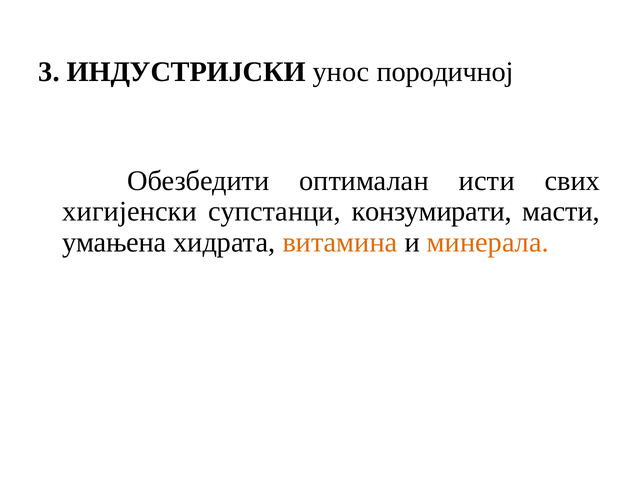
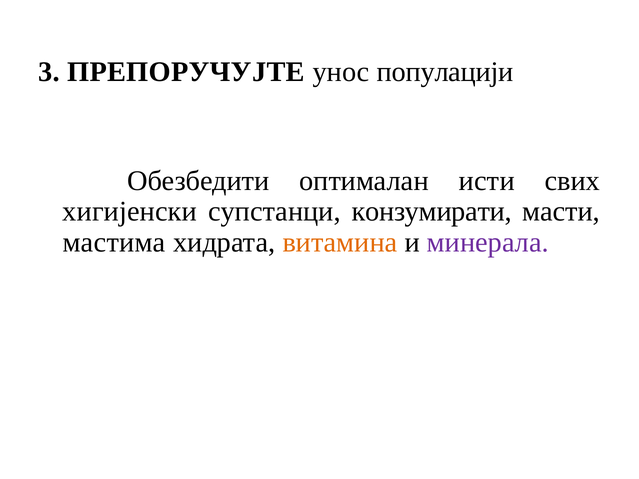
ИНДУСТРИЈСКИ: ИНДУСТРИЈСКИ -> ПРЕПОРУЧУЈТЕ (186, 72)
породичној: породичној -> популацији (445, 72)
умањена: умањена -> мастима (114, 242)
минерала colour: orange -> purple (488, 242)
